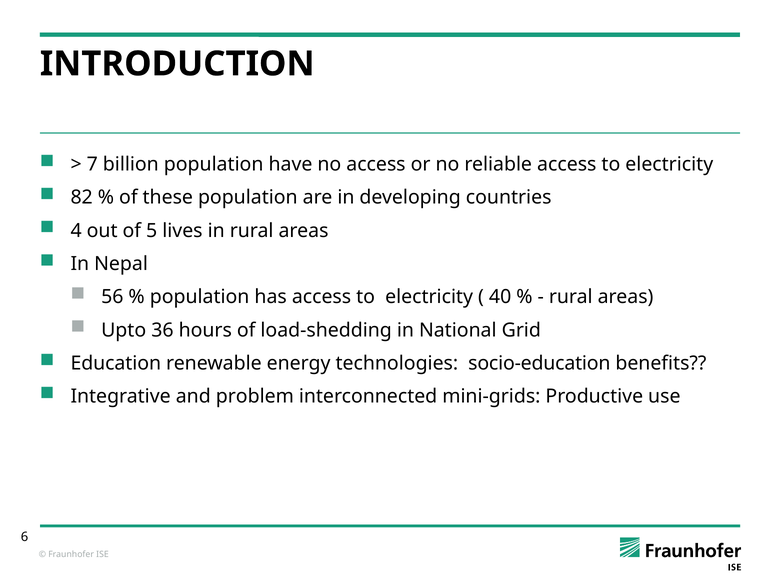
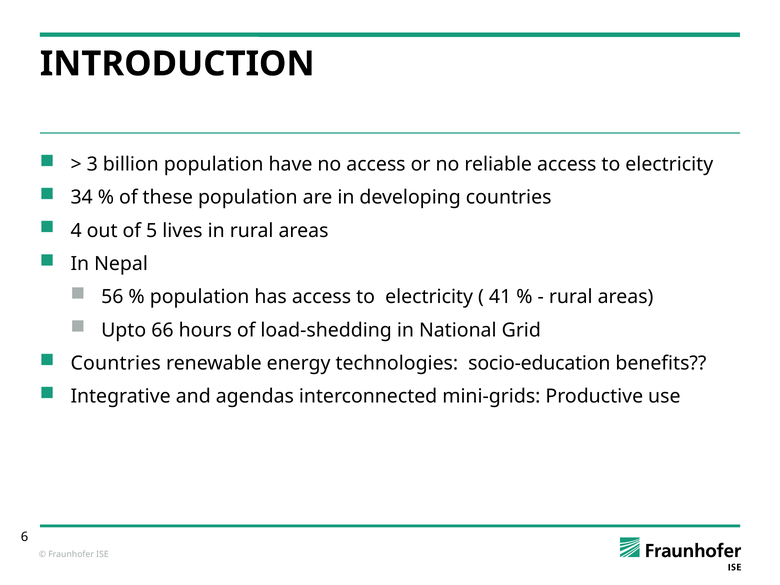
7: 7 -> 3 (92, 164)
82: 82 -> 34 (82, 198)
40: 40 -> 41 (500, 297)
36: 36 -> 66 (162, 330)
Education: Education -> Countries (116, 363)
problem: problem -> agendas (255, 396)
